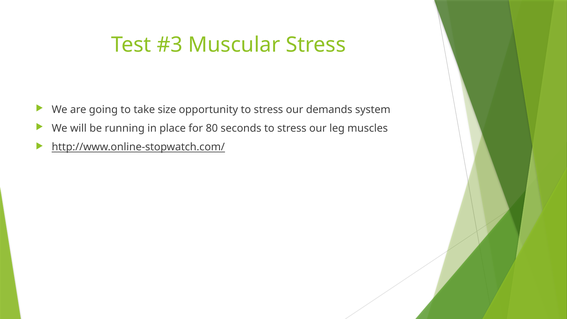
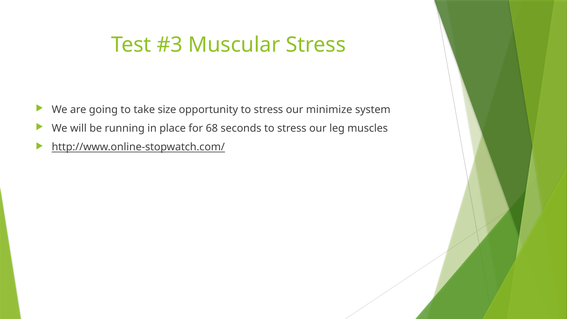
demands: demands -> minimize (329, 110)
80: 80 -> 68 (212, 128)
